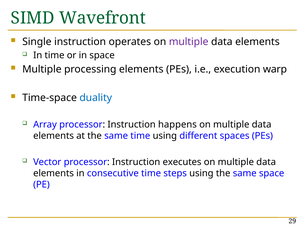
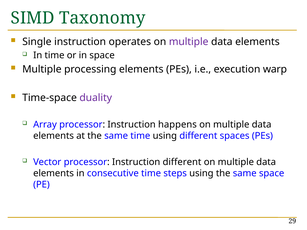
Wavefront: Wavefront -> Taxonomy (102, 18)
duality colour: blue -> purple (96, 98)
Instruction executes: executes -> different (182, 162)
